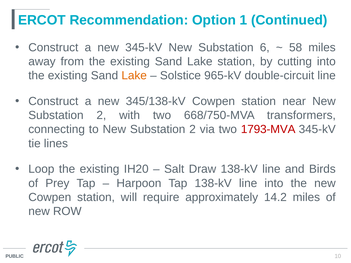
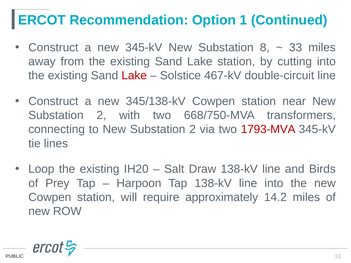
6: 6 -> 8 (265, 48)
58: 58 -> 33 (296, 48)
Lake colour: orange -> red (134, 76)
965-kV: 965-kV -> 467-kV (223, 76)
